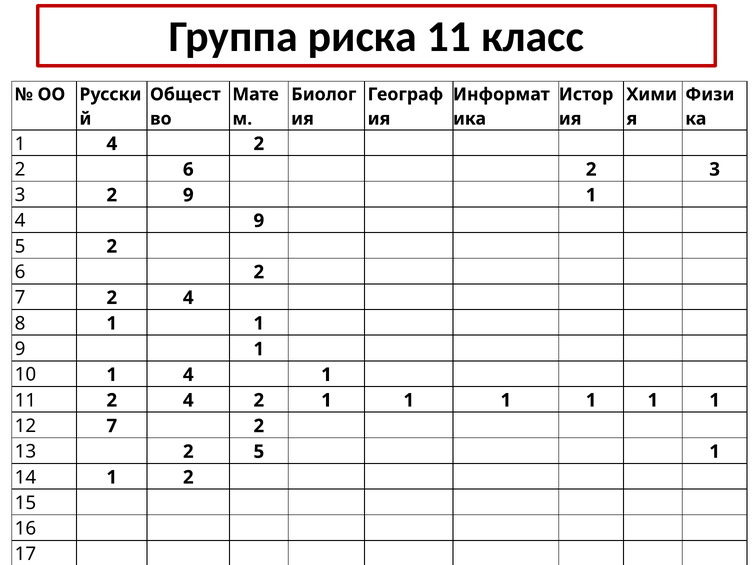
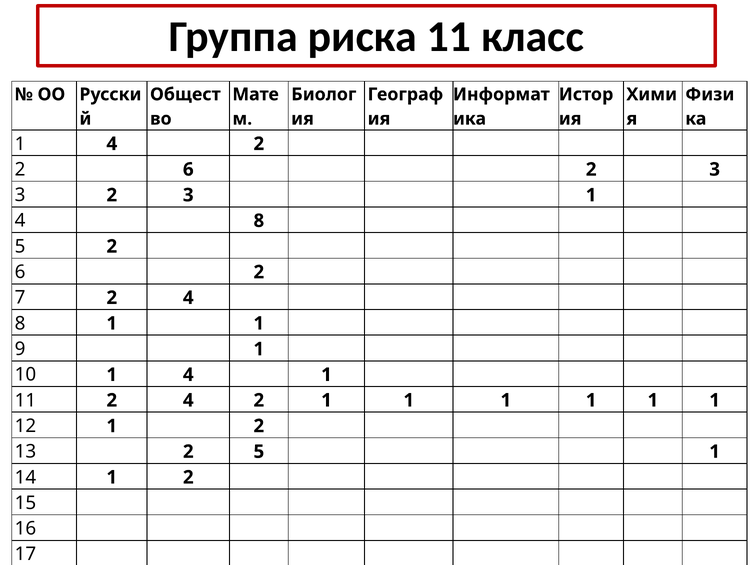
3 2 9: 9 -> 3 (188, 195)
9: 9 -> 8 (259, 221)
12 7: 7 -> 1 (112, 426)
